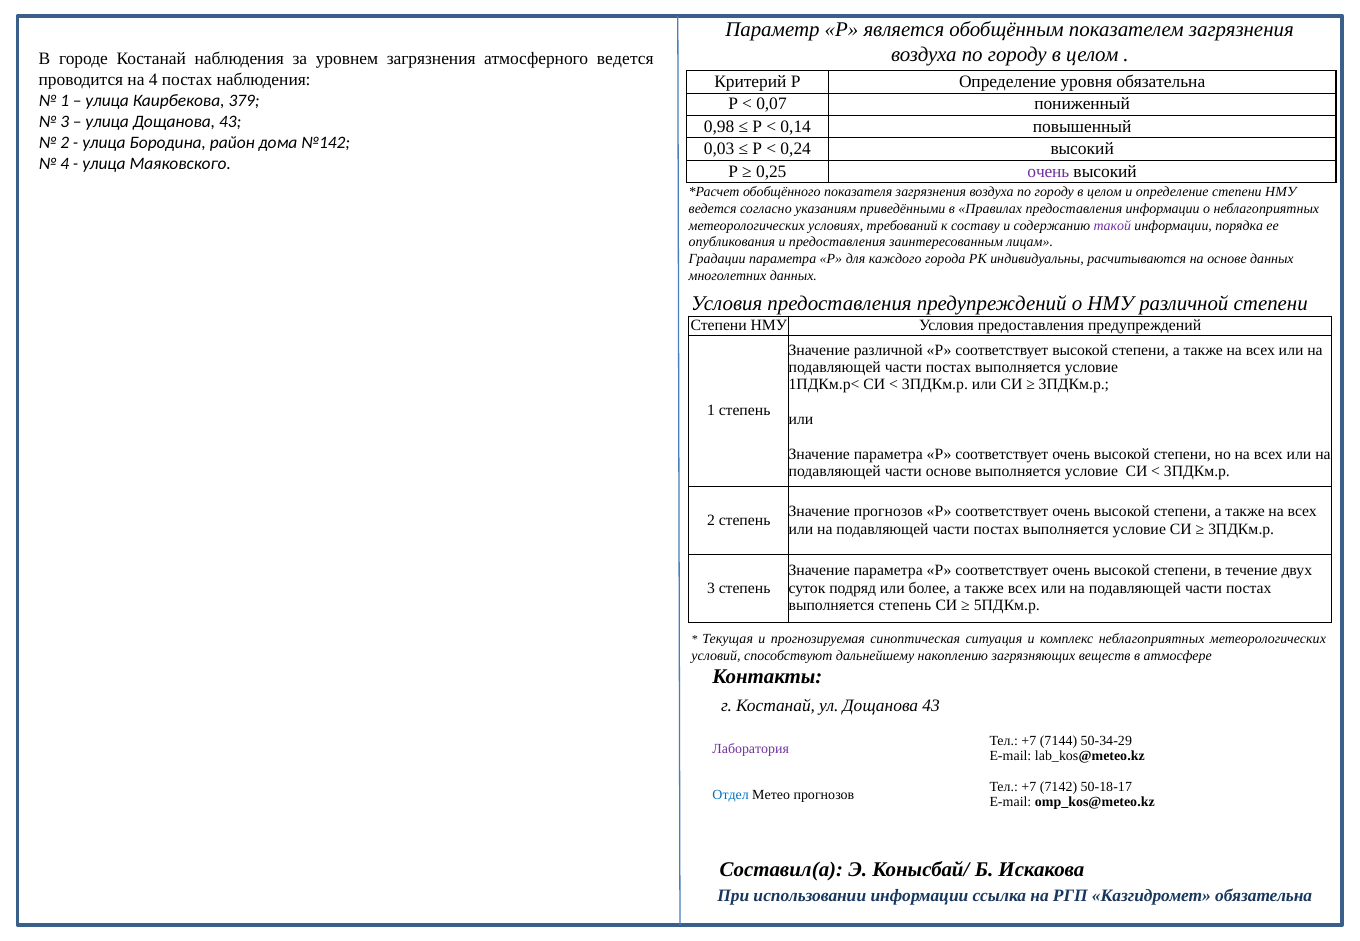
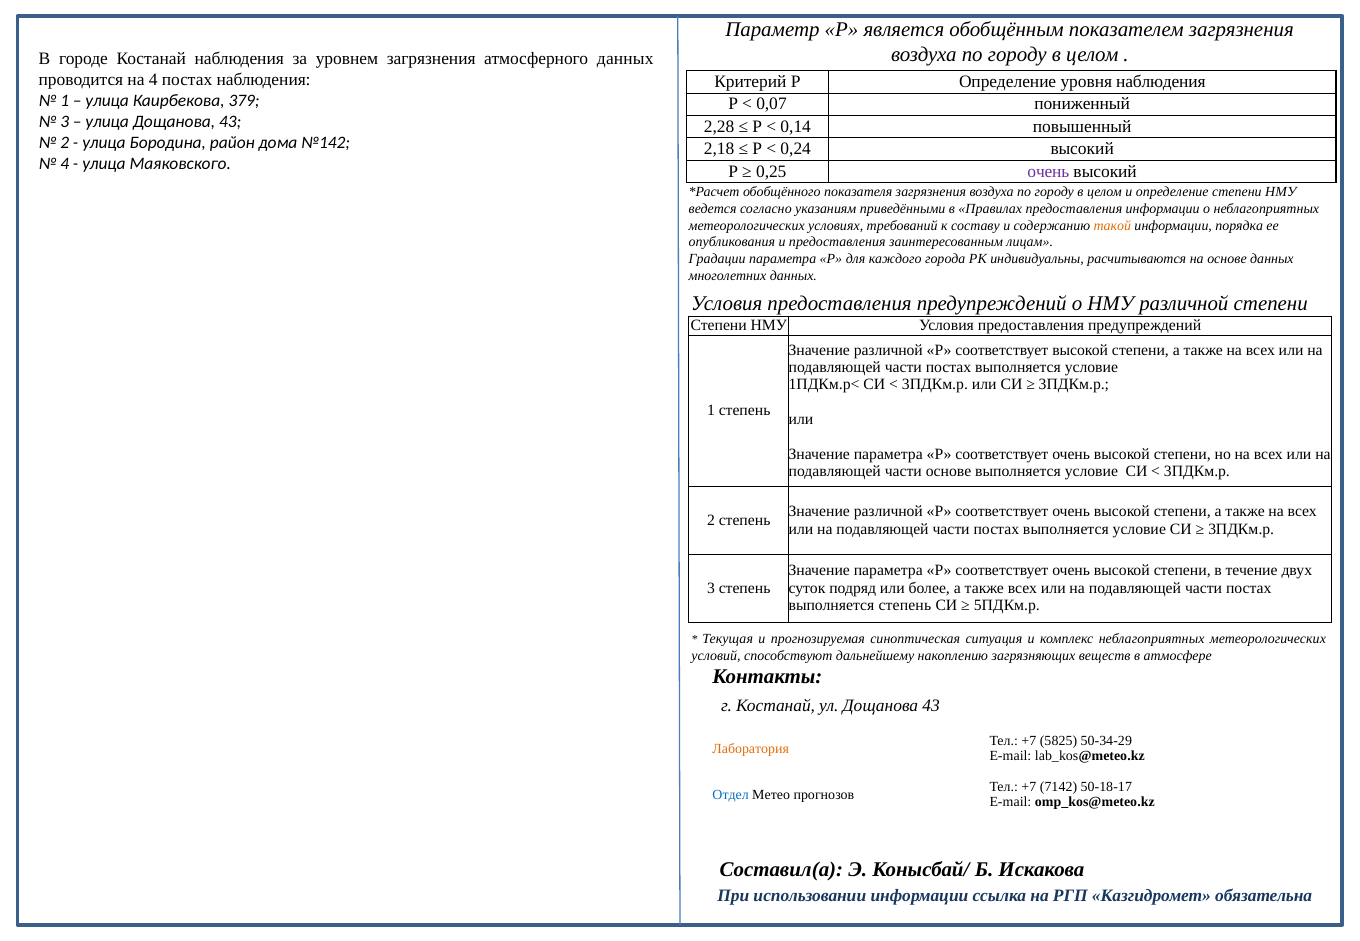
атмосферного ведется: ведется -> данных (625, 59)
уровня обязательна: обязательна -> наблюдения (1161, 82)
0,98: 0,98 -> 2,28 (719, 127)
0,03: 0,03 -> 2,18 (719, 149)
такой colour: purple -> orange (1112, 226)
прогнозов: прогнозов -> различной (888, 512)
7144: 7144 -> 5825 (1059, 741)
Лаборатория colour: purple -> orange (751, 749)
